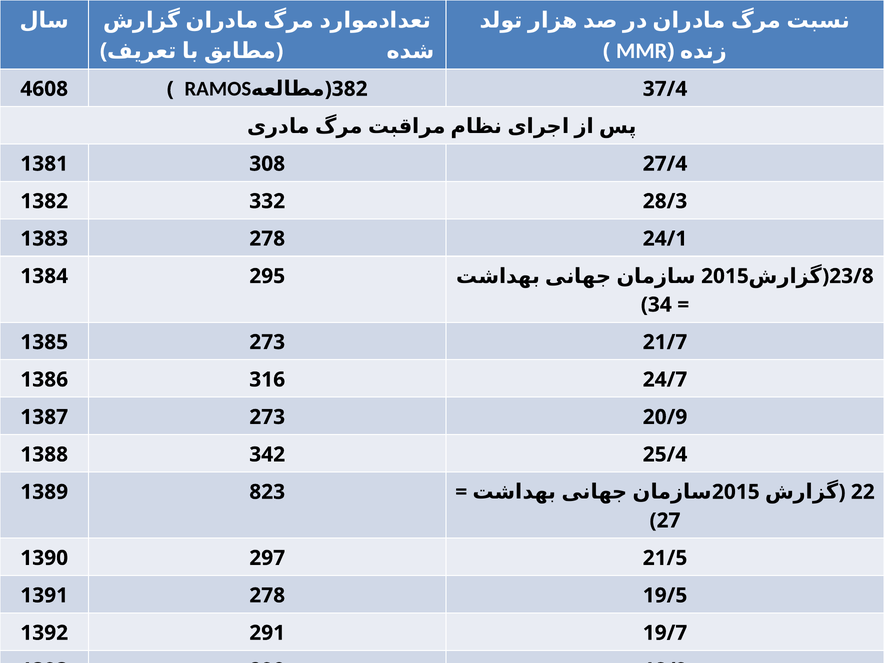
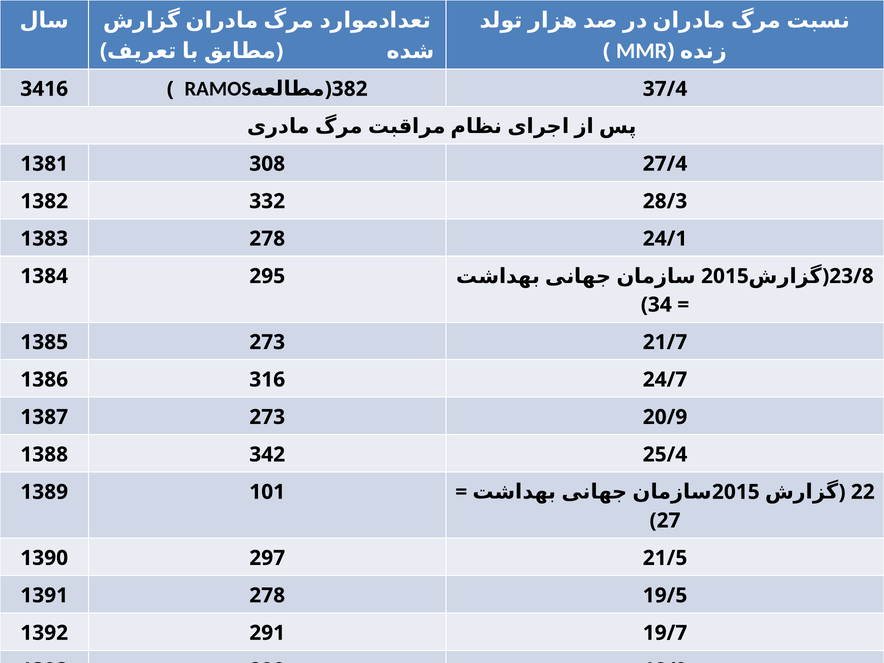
4608: 4608 -> 3416 (44, 89)
823: 823 -> 101 (267, 492)
